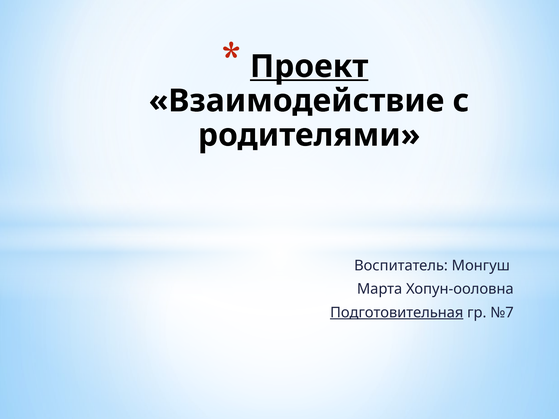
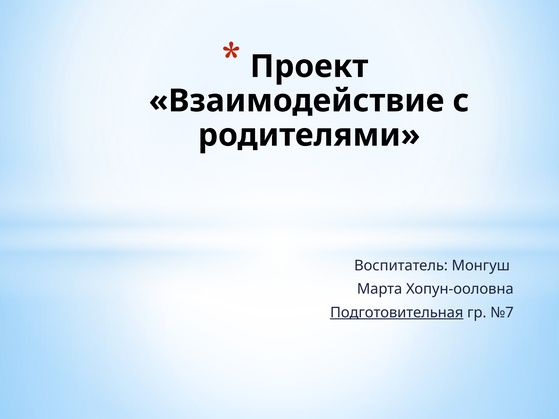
Проект underline: present -> none (309, 67)
